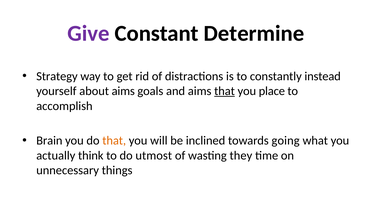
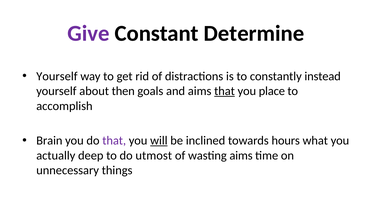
Strategy: Strategy -> Yourself (57, 76)
about aims: aims -> then (123, 91)
that colour: orange -> purple (114, 141)
will underline: none -> present (159, 141)
going: going -> hours (286, 141)
think: think -> deep (91, 156)
wasting they: they -> aims (241, 156)
